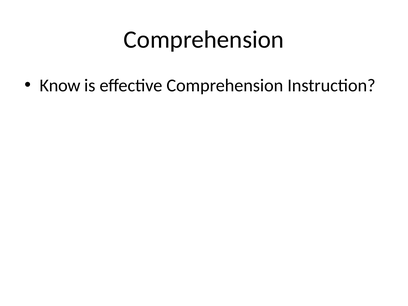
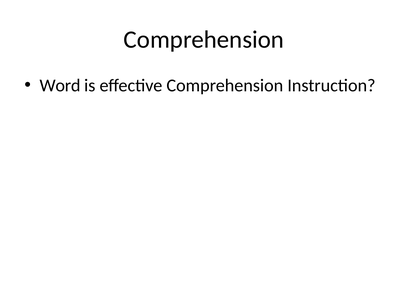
Know: Know -> Word (60, 86)
